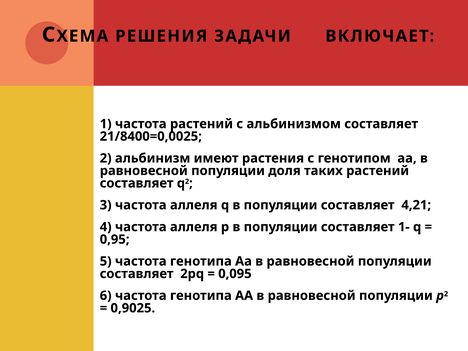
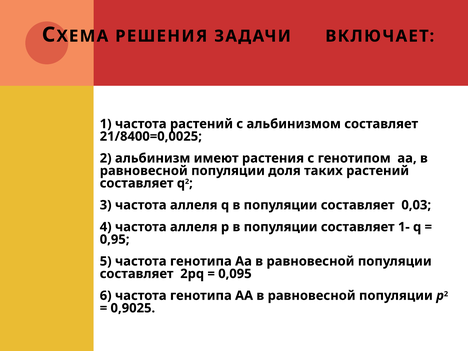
4,21: 4,21 -> 0,03 (416, 205)
